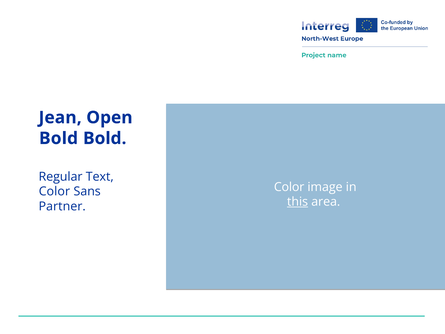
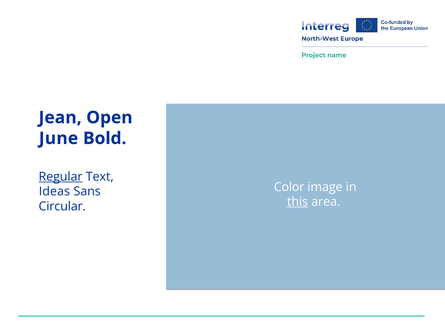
Bold: Bold -> June (59, 138)
Regular underline: none -> present (61, 176)
Color: Color -> Ideas (54, 191)
Partner: Partner -> Circular (62, 206)
